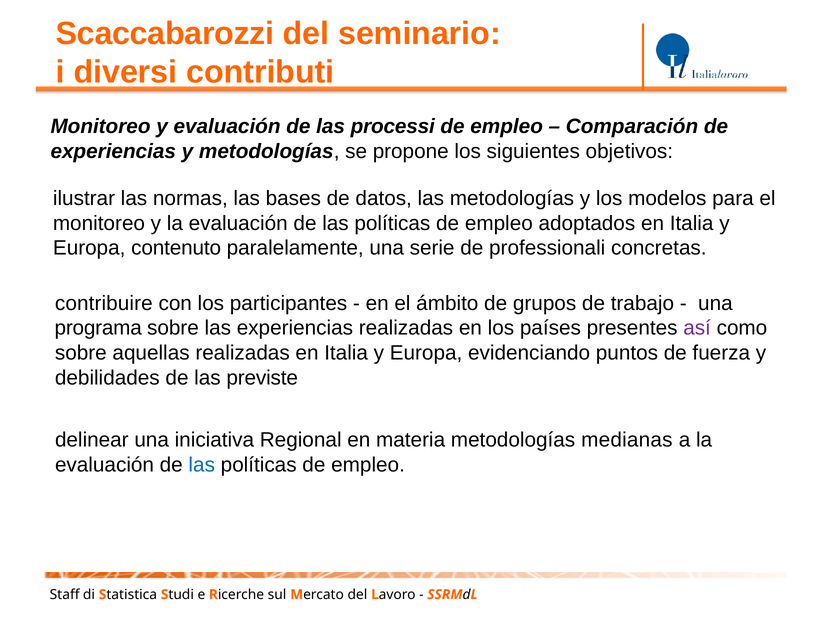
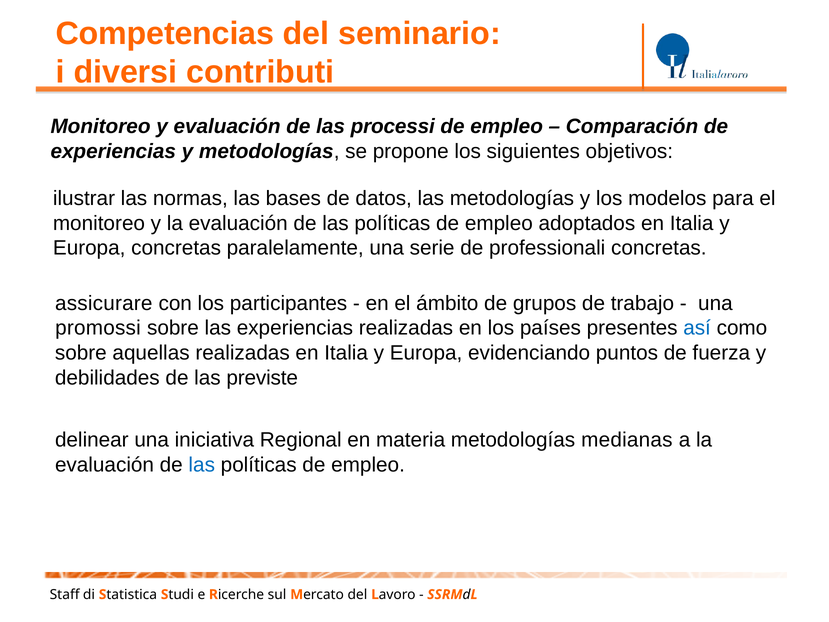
Scaccabarozzi: Scaccabarozzi -> Competencias (165, 33)
Europa contenuto: contenuto -> concretas (176, 248)
contribuire: contribuire -> assicurare (104, 303)
programa: programa -> promossi (98, 328)
así colour: purple -> blue (697, 328)
